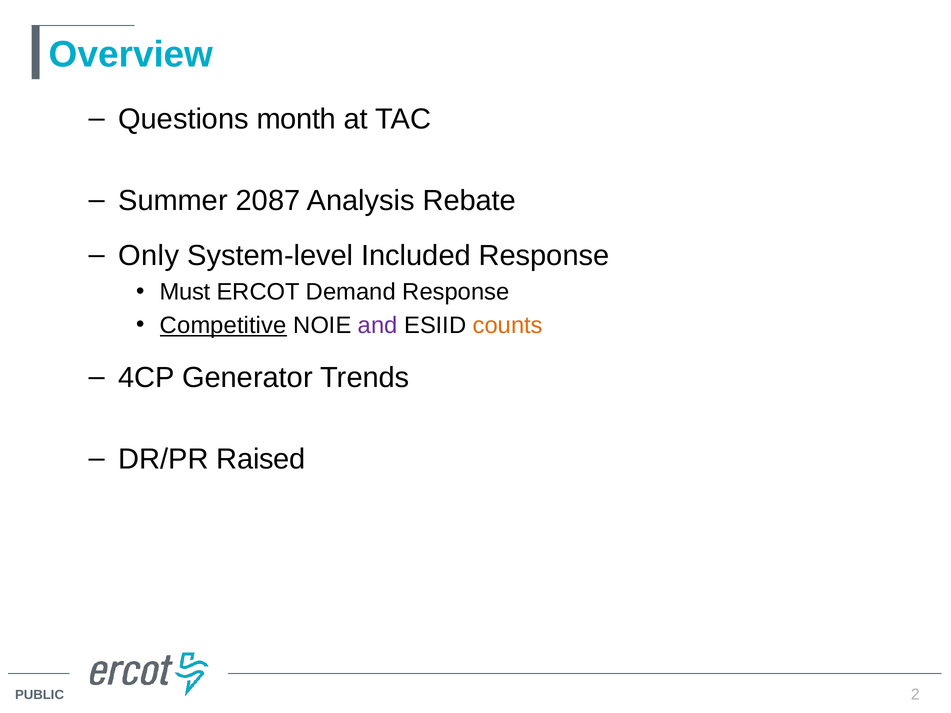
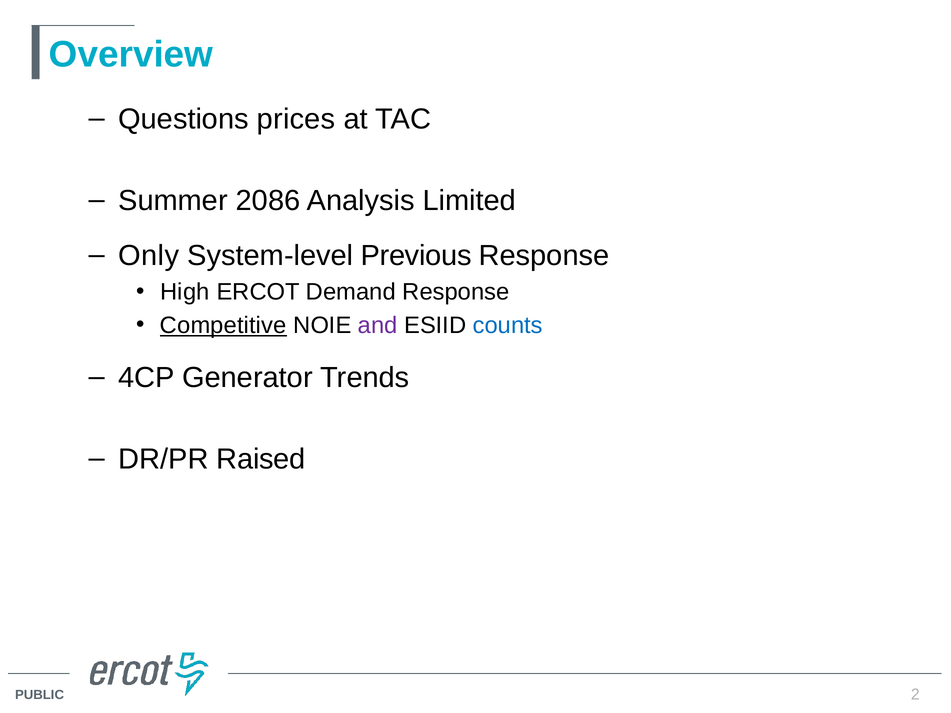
month: month -> prices (296, 119)
2087: 2087 -> 2086 (268, 201)
Rebate: Rebate -> Limited (469, 201)
Included: Included -> Previous (416, 256)
Must: Must -> High (185, 292)
counts colour: orange -> blue (508, 325)
